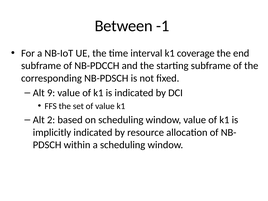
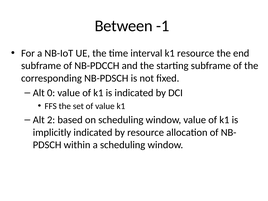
k1 coverage: coverage -> resource (196, 53)
9: 9 -> 0 (51, 93)
